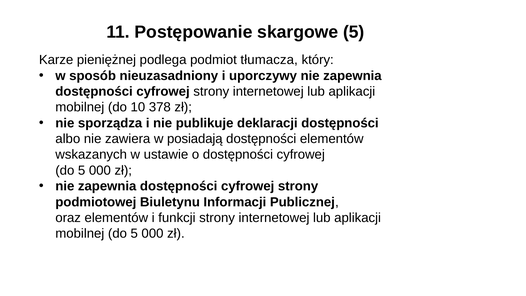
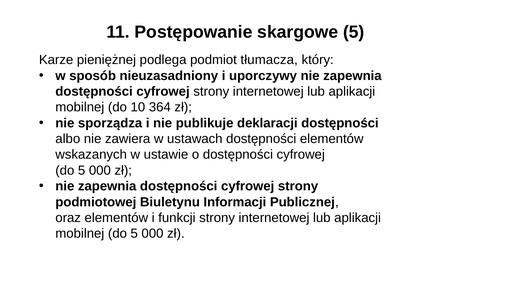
378: 378 -> 364 (160, 107)
posiadają: posiadają -> ustawach (195, 139)
